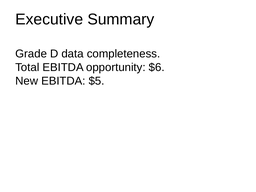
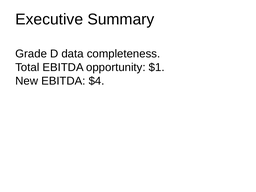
$6: $6 -> $1 (157, 67)
$5: $5 -> $4 (97, 81)
